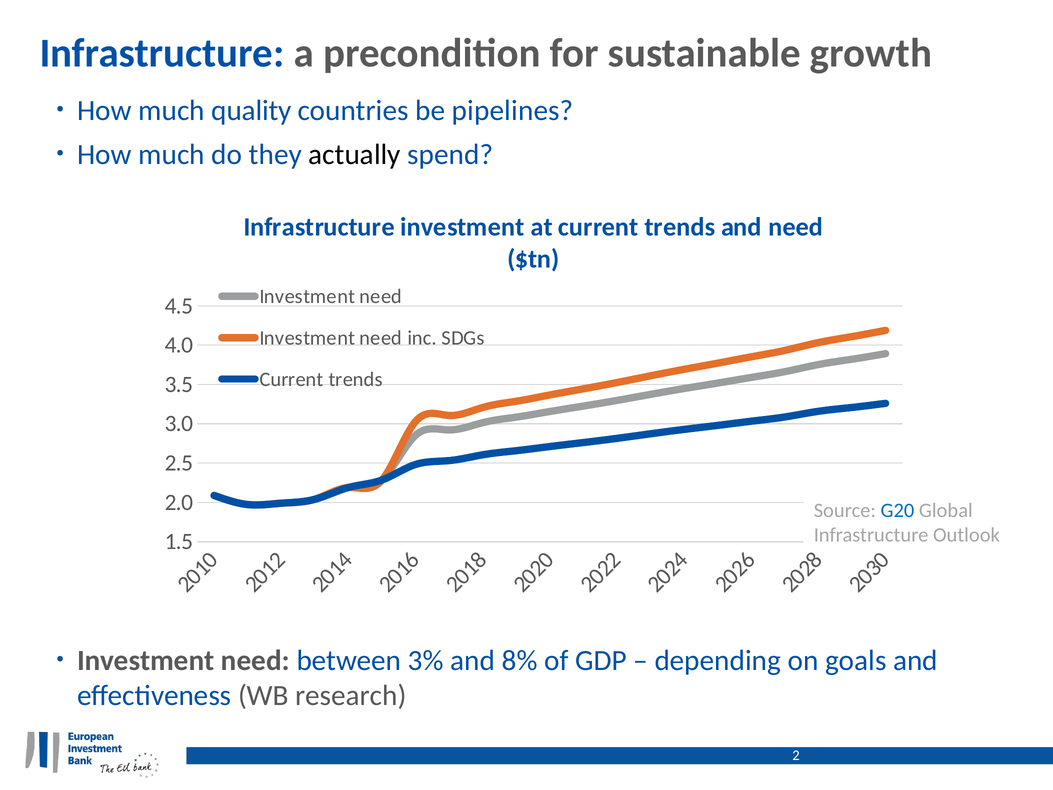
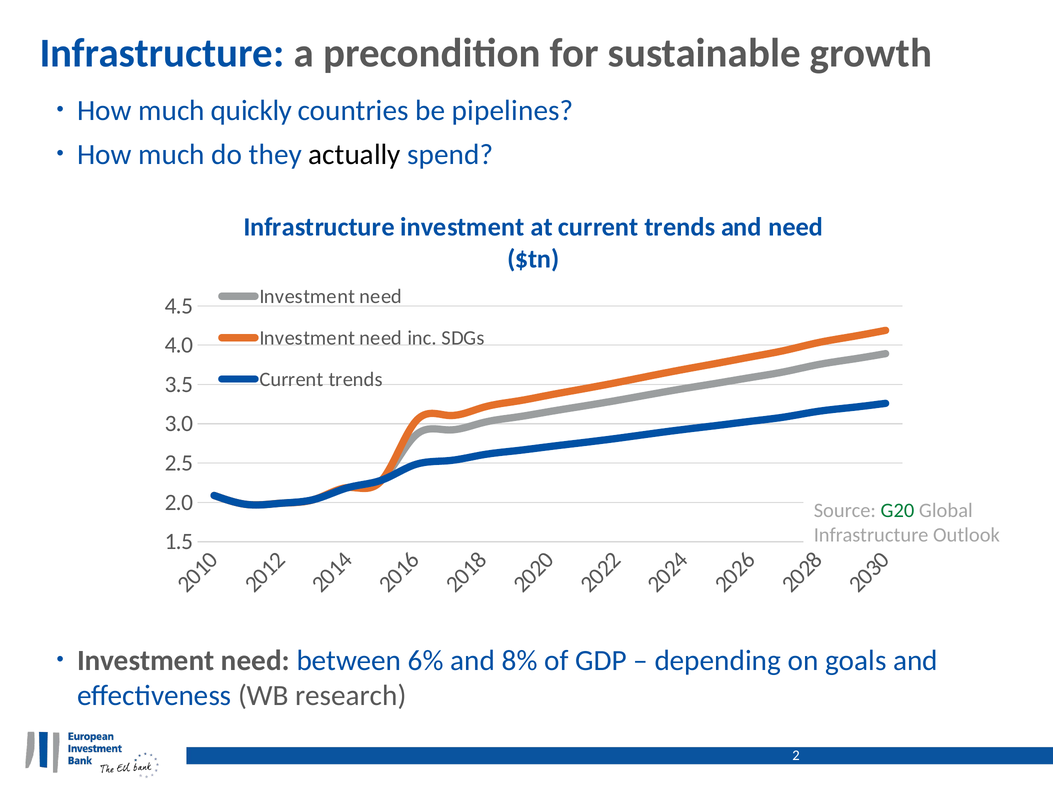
quality: quality -> quickly (252, 111)
G20 colour: blue -> green (897, 510)
3%: 3% -> 6% (426, 660)
